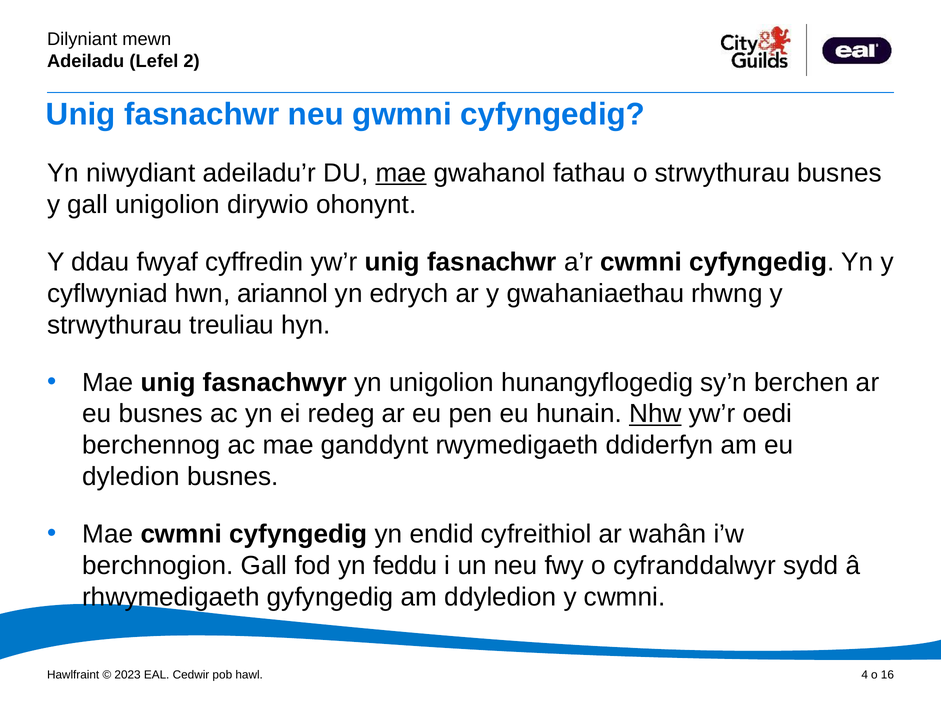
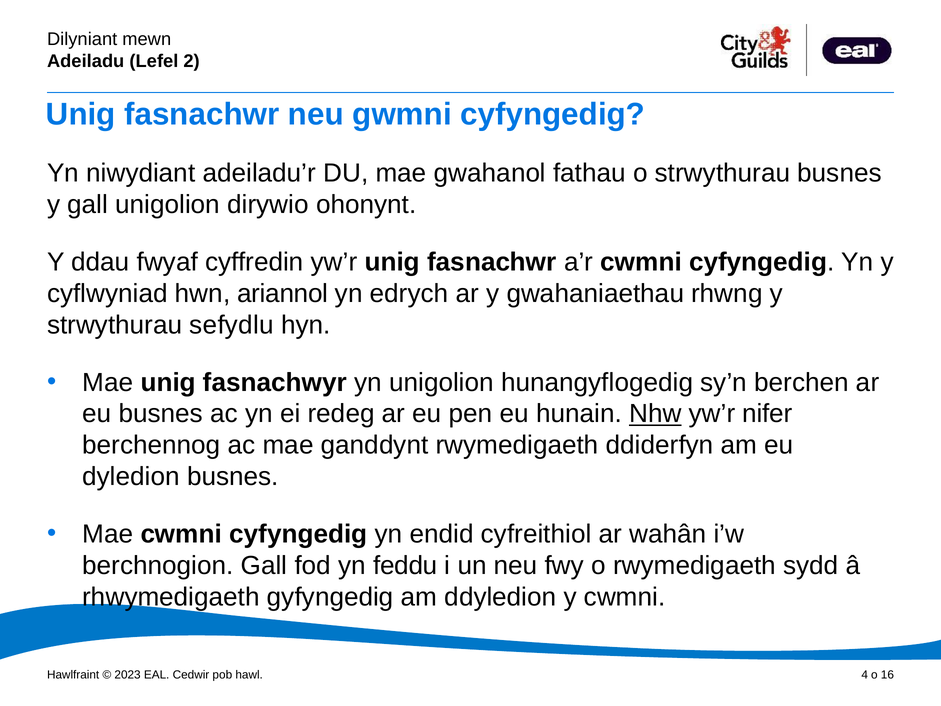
mae underline: present -> none (401, 173)
treuliau: treuliau -> sefydlu (232, 325)
oedi: oedi -> nifer (767, 414)
o cyfranddalwyr: cyfranddalwyr -> rwymedigaeth (694, 565)
